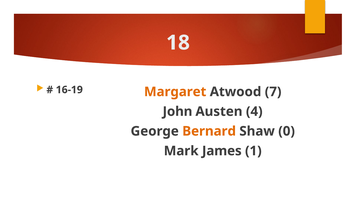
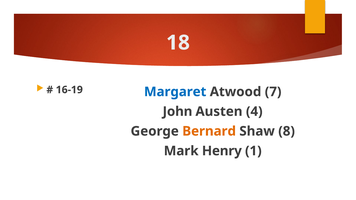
Margaret colour: orange -> blue (175, 92)
0: 0 -> 8 (287, 131)
James: James -> Henry (222, 151)
